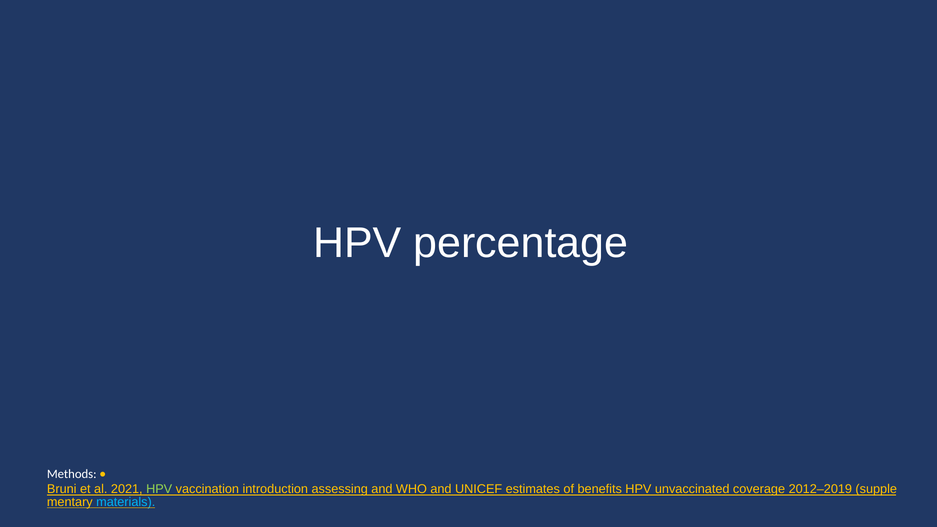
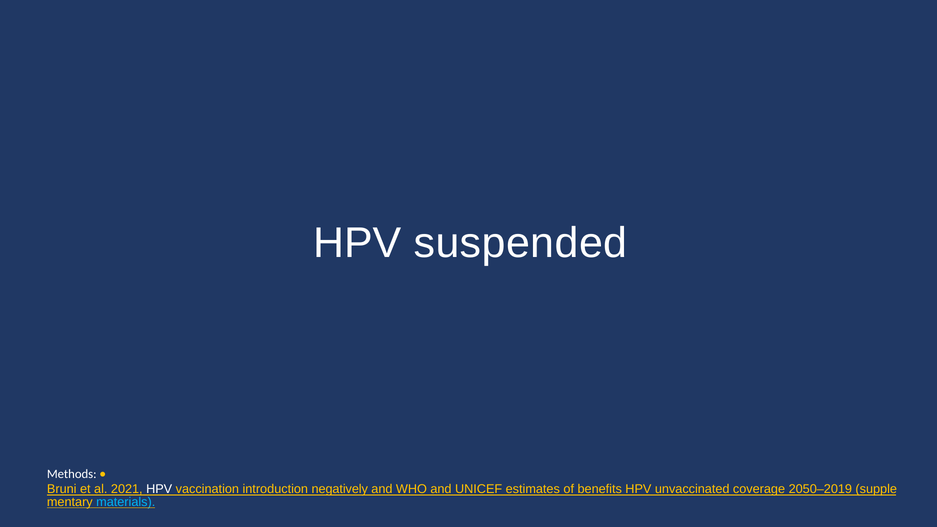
percentage: percentage -> suspended (520, 243)
HPV colour: light green -> white (159, 489)
assessing: assessing -> negatively (340, 489)
2012–2019: 2012–2019 -> 2050–2019 (820, 489)
